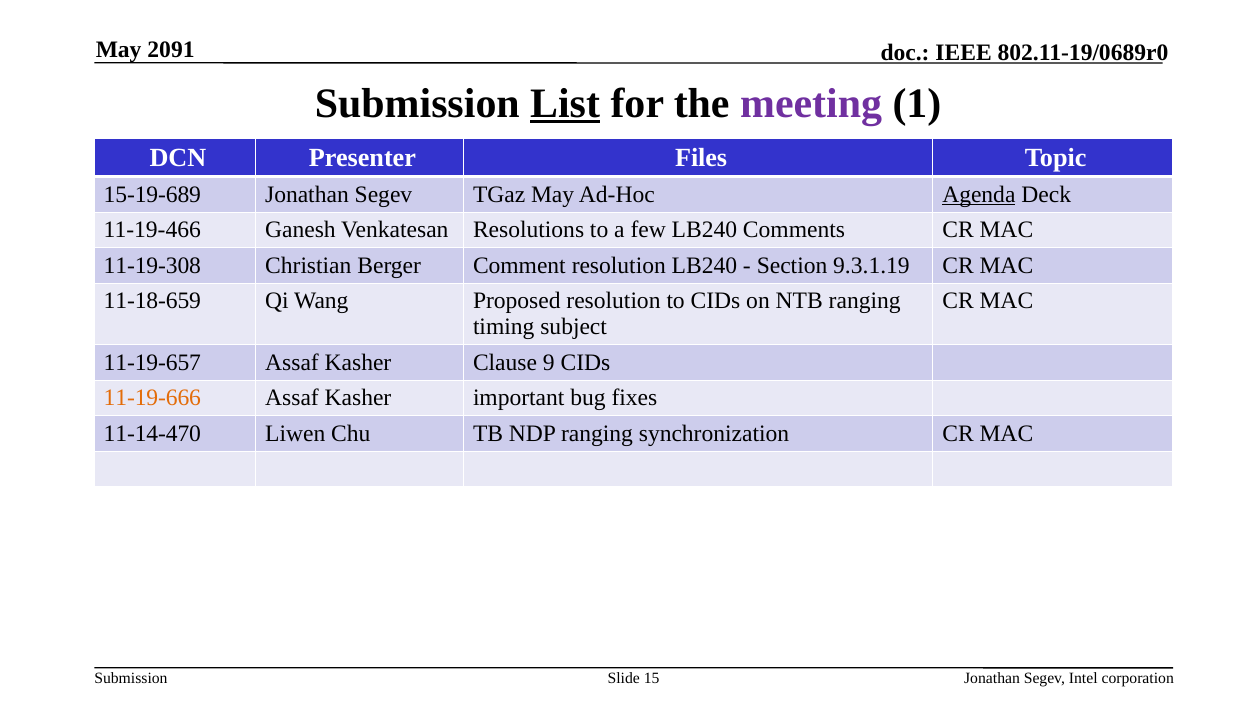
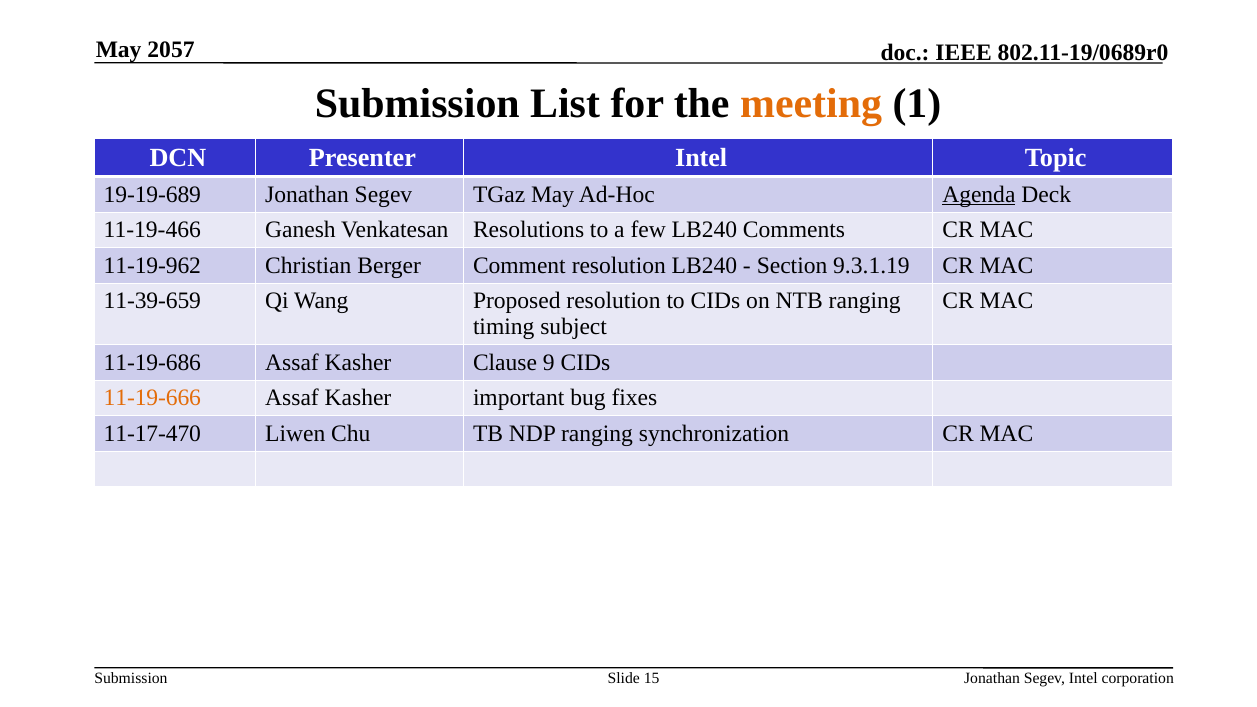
2091: 2091 -> 2057 (171, 50)
List underline: present -> none (565, 104)
meeting colour: purple -> orange (811, 104)
Presenter Files: Files -> Intel (701, 158)
15-19-689: 15-19-689 -> 19-19-689 (152, 195)
11-19-308: 11-19-308 -> 11-19-962 (152, 266)
11-18-659: 11-18-659 -> 11-39-659 (152, 301)
11-19-657: 11-19-657 -> 11-19-686 (152, 363)
11-14-470: 11-14-470 -> 11-17-470 (152, 434)
